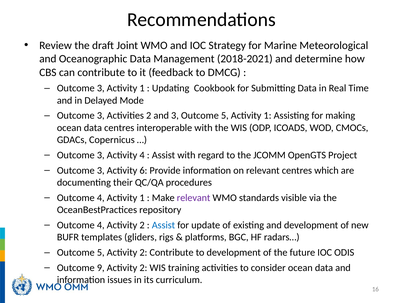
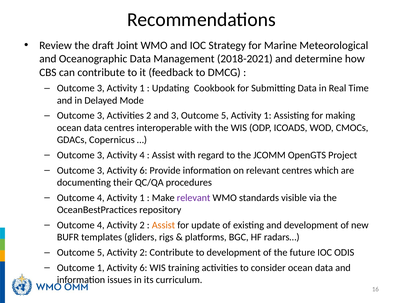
Assist colour: blue -> orange (163, 225)
Outcome 9: 9 -> 1 (101, 267)
2: 2 -> 6 (143, 267)
